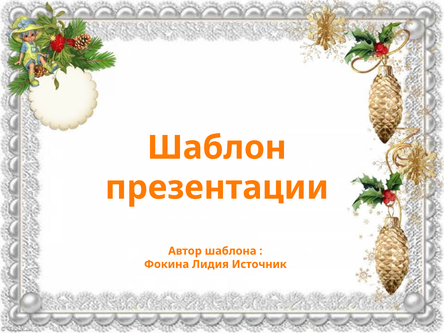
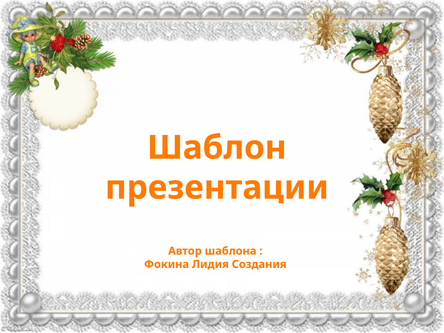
Источник: Источник -> Создания (259, 264)
